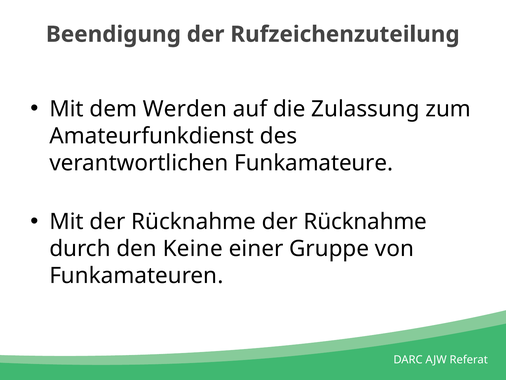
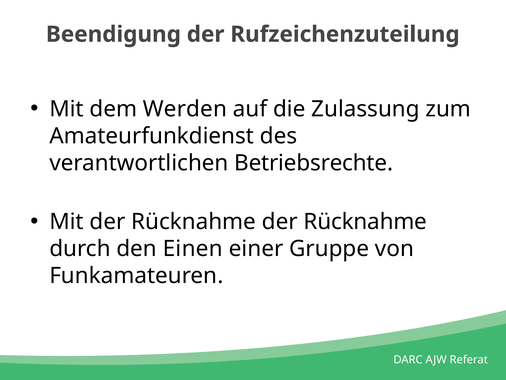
Funkamateure: Funkamateure -> Betriebsrechte (314, 163)
Keine: Keine -> Einen (193, 248)
